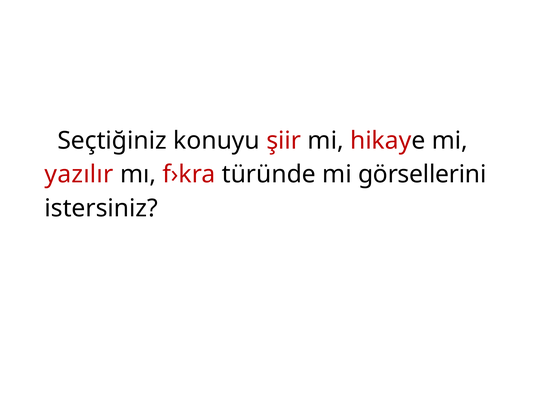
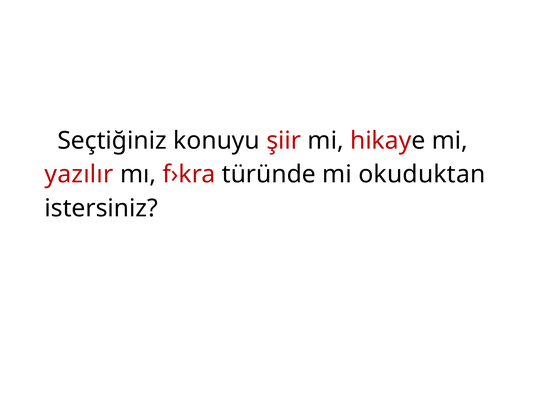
görsellerini: görsellerini -> okuduktan (422, 174)
